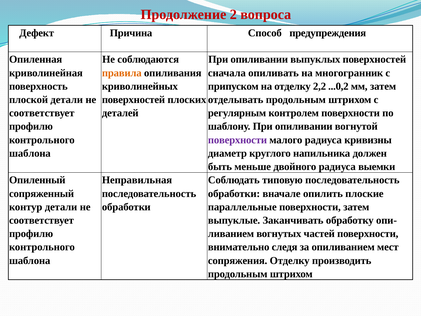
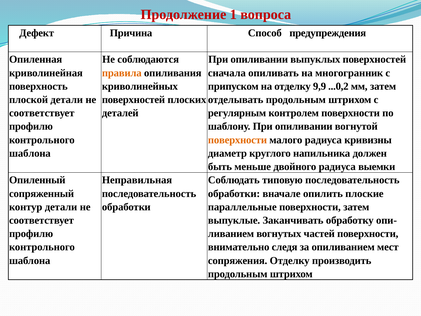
2: 2 -> 1 (233, 14)
2,2: 2,2 -> 9,9 (320, 86)
поверхности colour: purple -> orange (238, 140)
